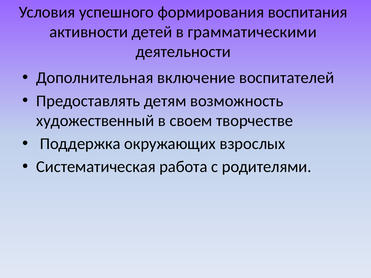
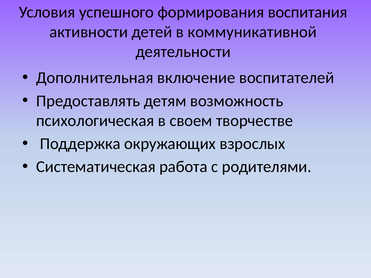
грамматическими: грамматическими -> коммуникативной (252, 32)
художественный: художественный -> психологическая (95, 121)
